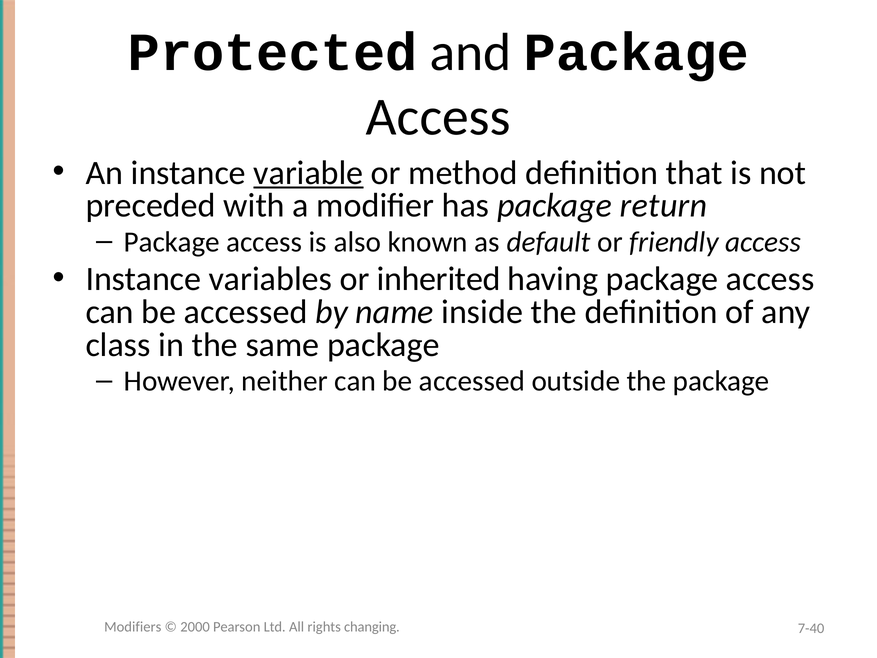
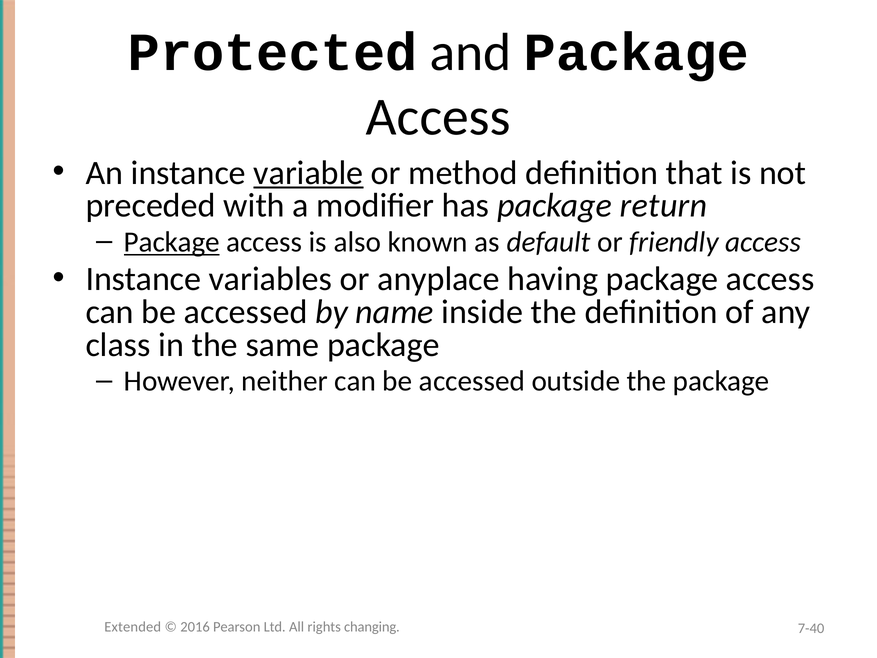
Package underline: none -> present (172, 242)
inherited: inherited -> anyplace (439, 279)
Modifiers: Modifiers -> Extended (133, 627)
2000: 2000 -> 2016 (195, 627)
